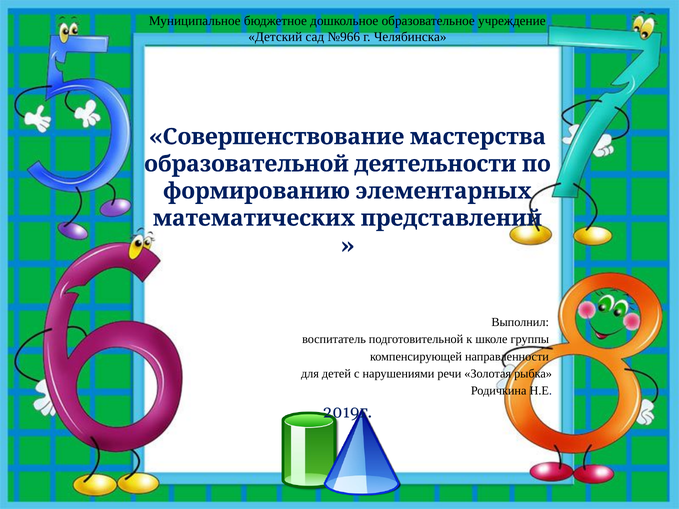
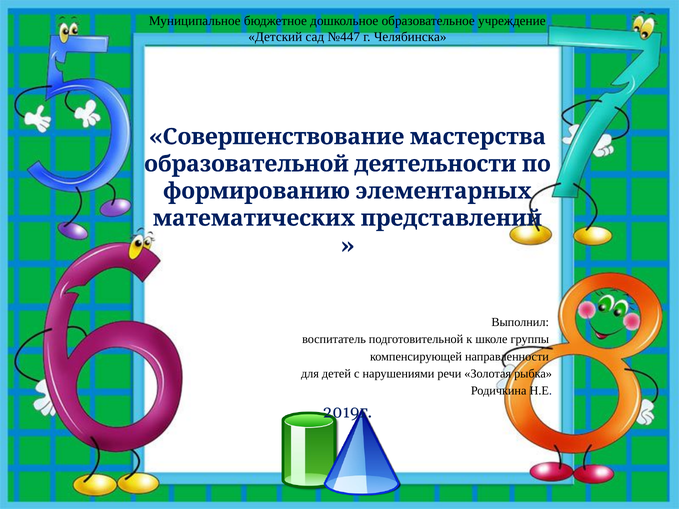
№966: №966 -> №447 (344, 37)
